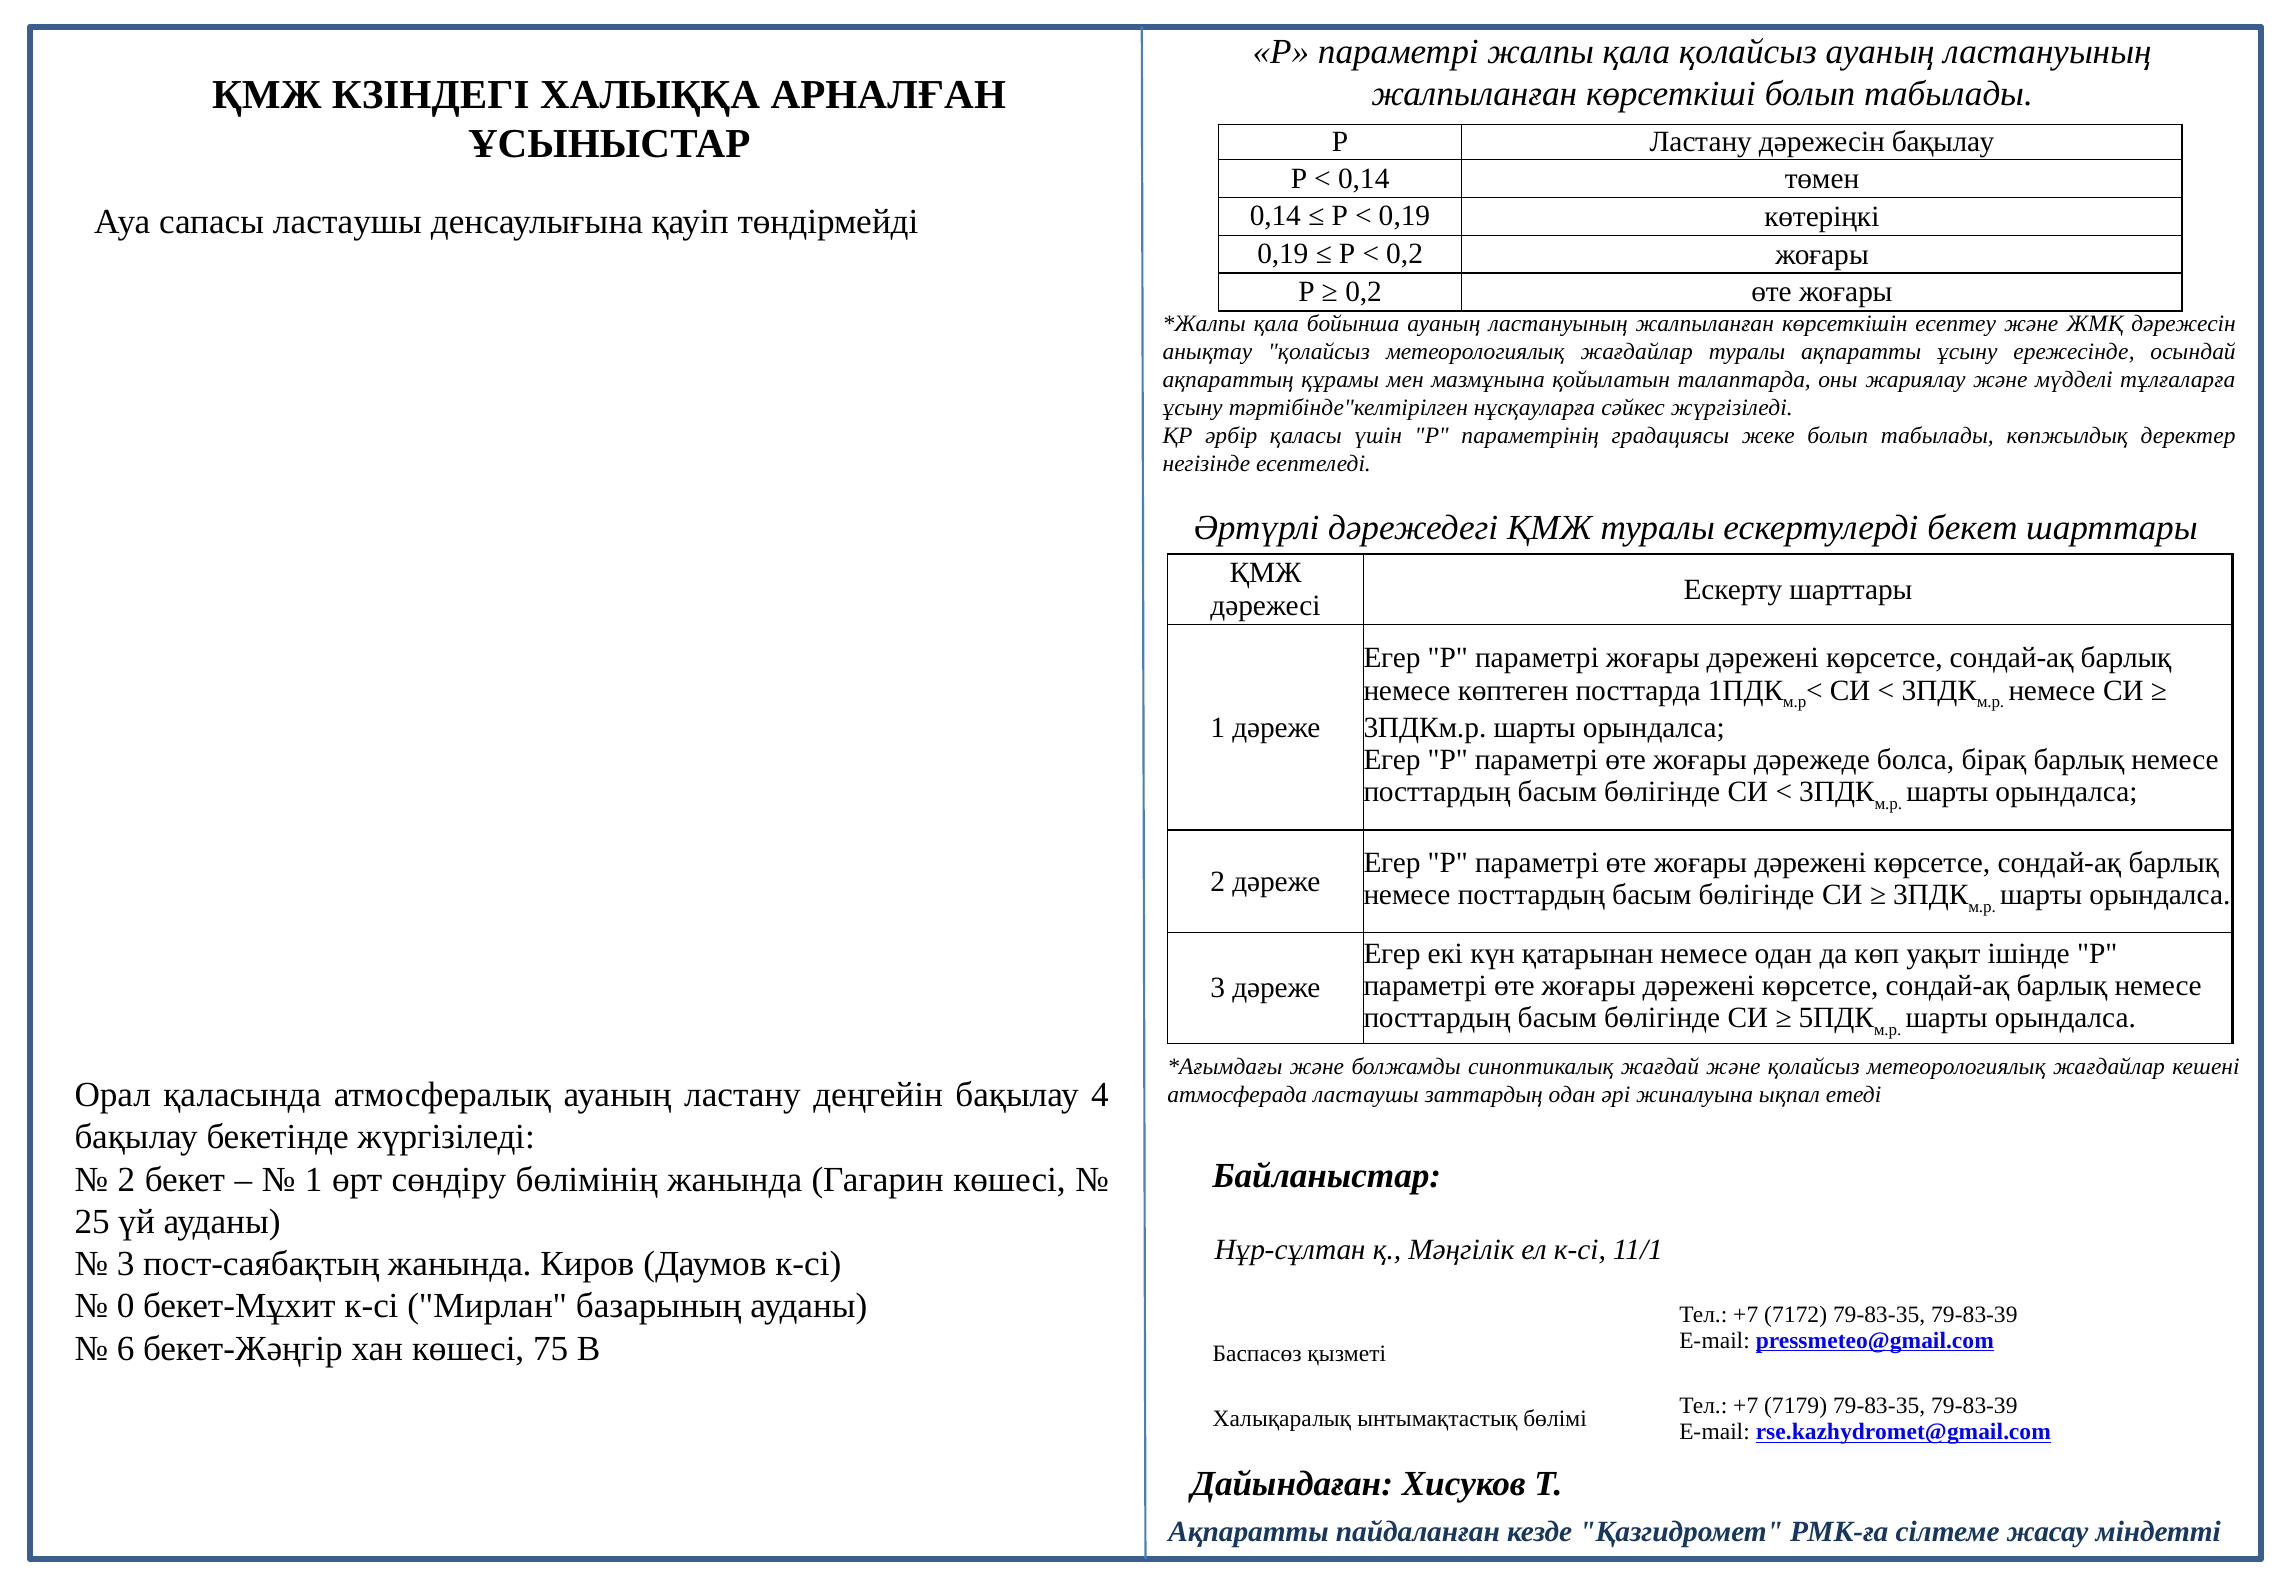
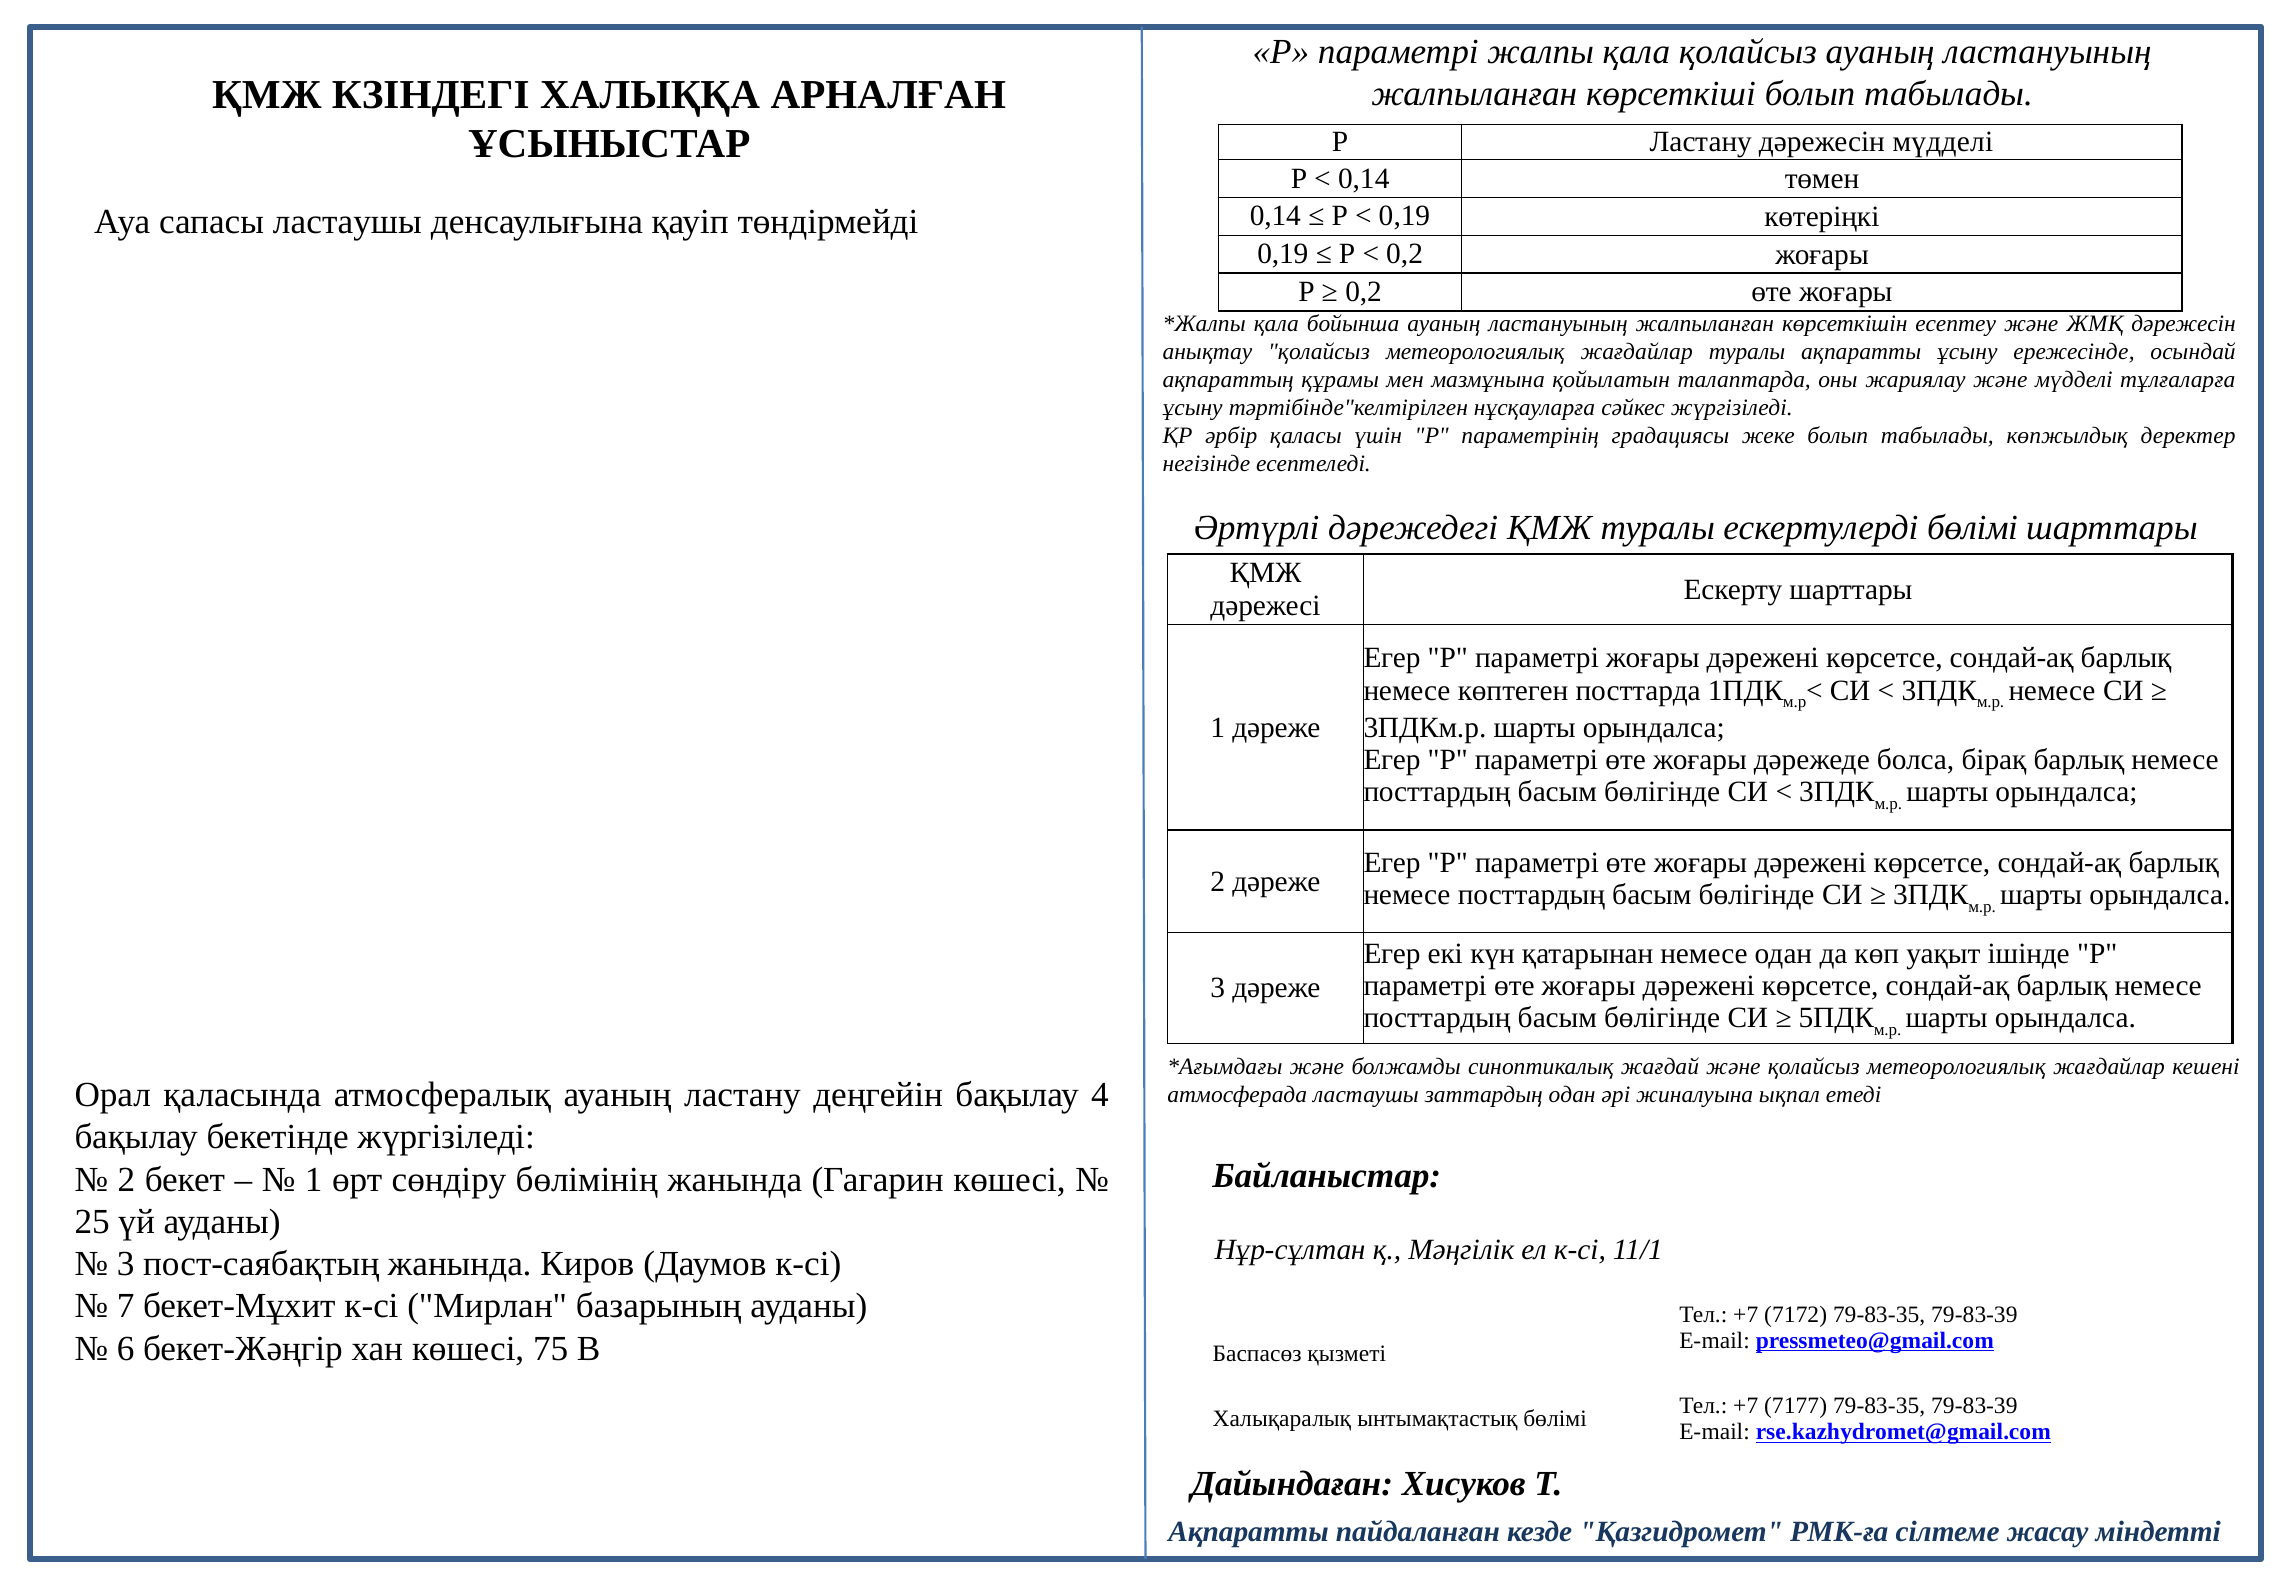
дәрежесін бақылау: бақылау -> мүдделі (1943, 142)
ескертулерді бекет: бекет -> бөлімі (1973, 527)
0: 0 -> 7 (126, 1306)
7179: 7179 -> 7177 (1796, 1406)
